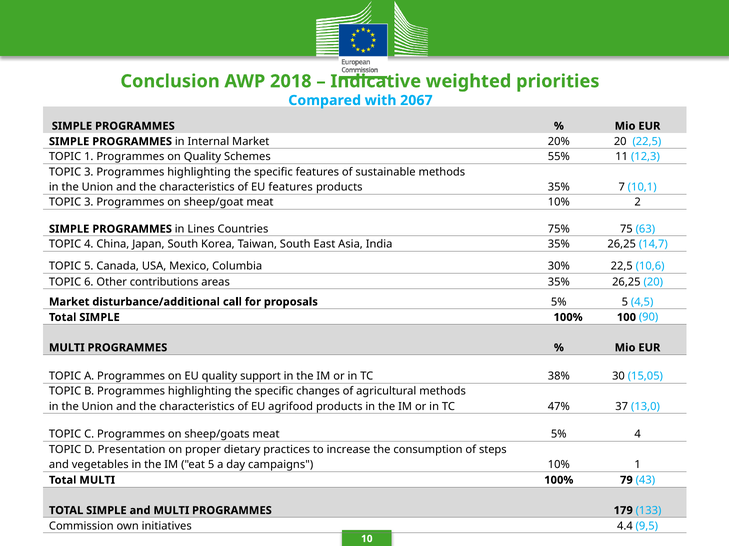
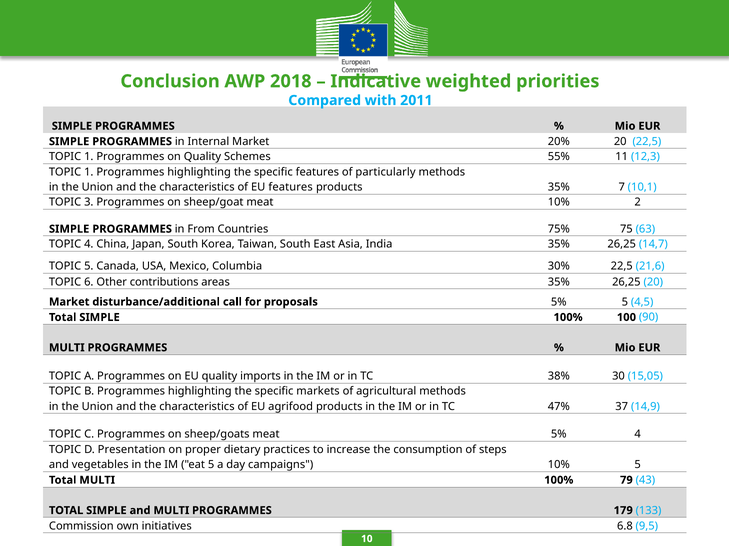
2067: 2067 -> 2011 (416, 101)
3: 3 -> 1 (89, 172)
sustainable: sustainable -> particularly (386, 172)
Lines: Lines -> From (201, 229)
10,6: 10,6 -> 21,6 (650, 266)
support: support -> imports (260, 377)
changes: changes -> markets (318, 392)
13,0: 13,0 -> 14,9 (645, 407)
10% 1: 1 -> 5 (638, 465)
4.4: 4.4 -> 6.8 (625, 527)
